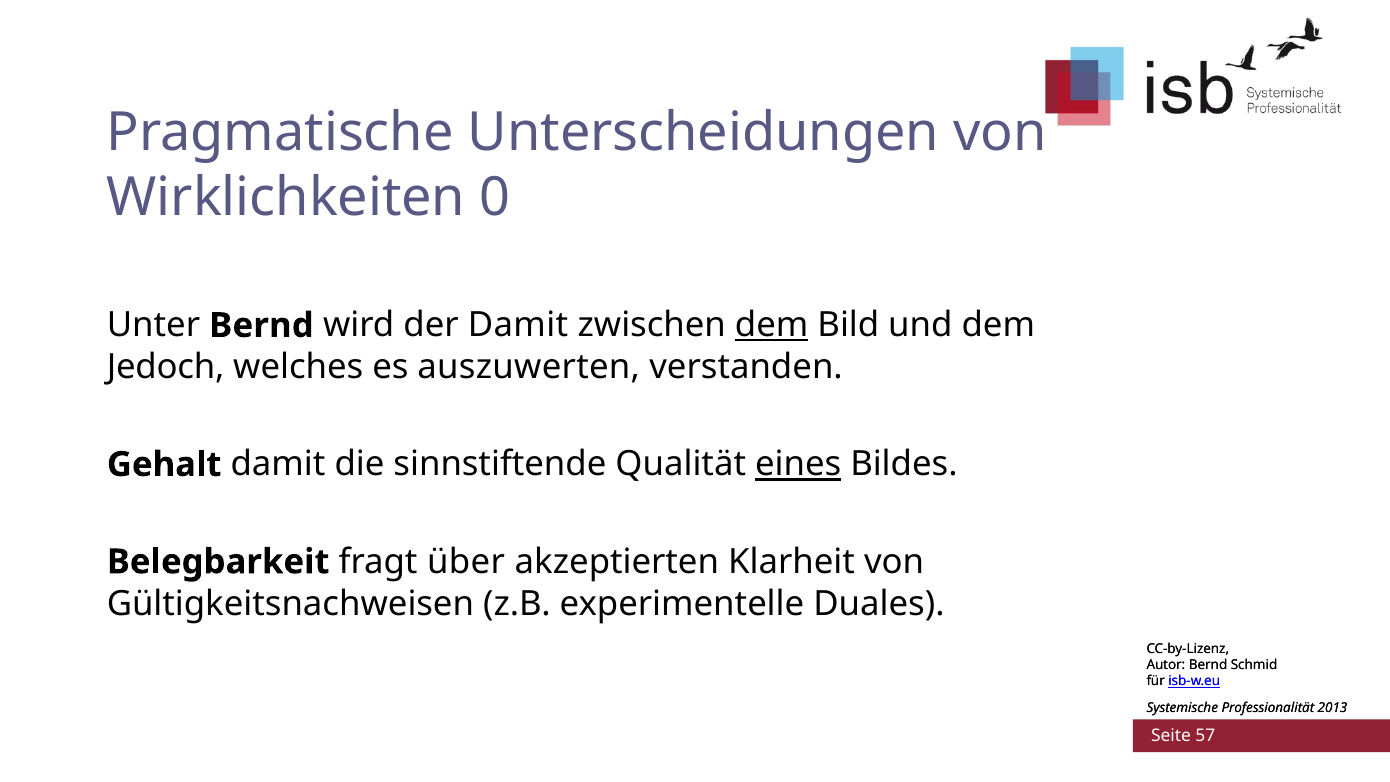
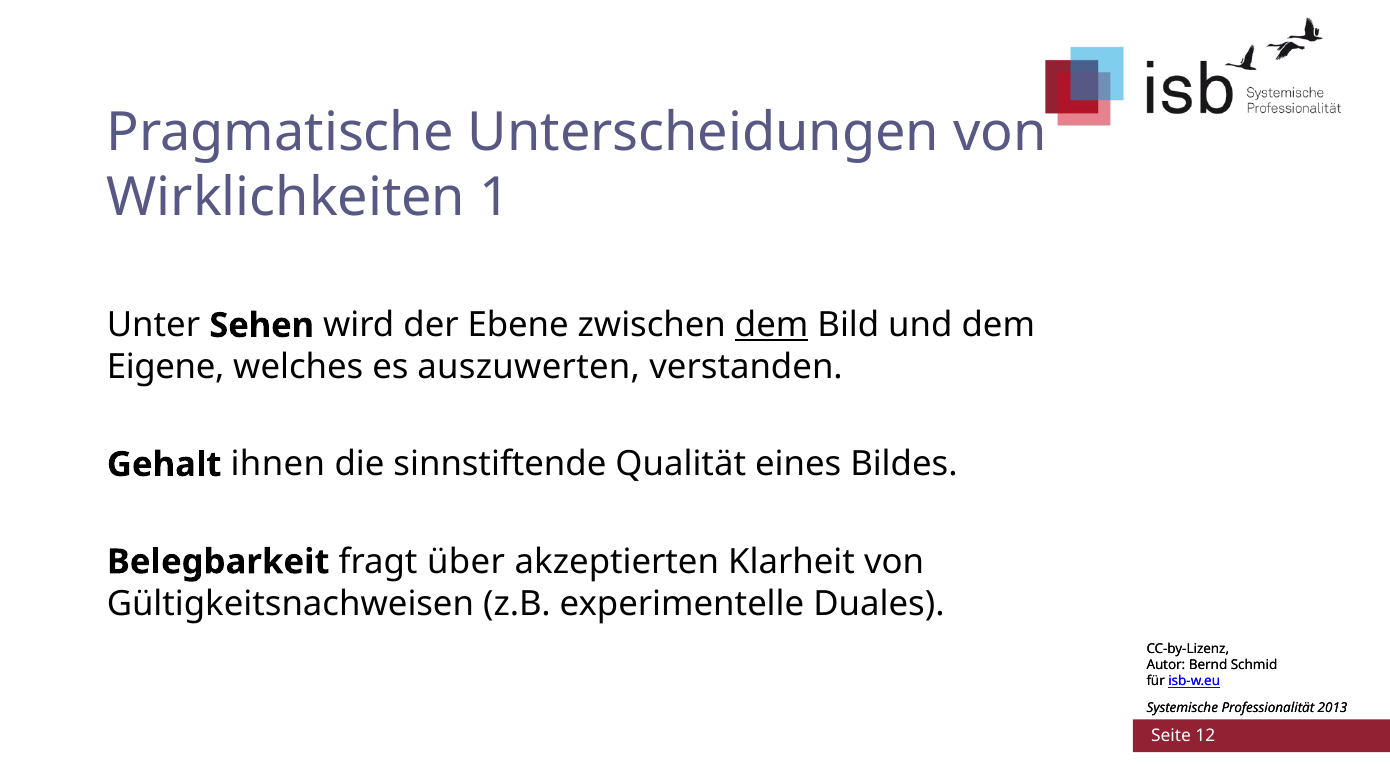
0: 0 -> 1 (495, 197)
Unter Bernd: Bernd -> Sehen (262, 325)
der Damit: Damit -> Ebene (518, 325)
Jedoch: Jedoch -> Eigene (166, 367)
Gehalt damit: damit -> ihnen (278, 464)
eines underline: present -> none (798, 464)
57: 57 -> 12 (1205, 736)
